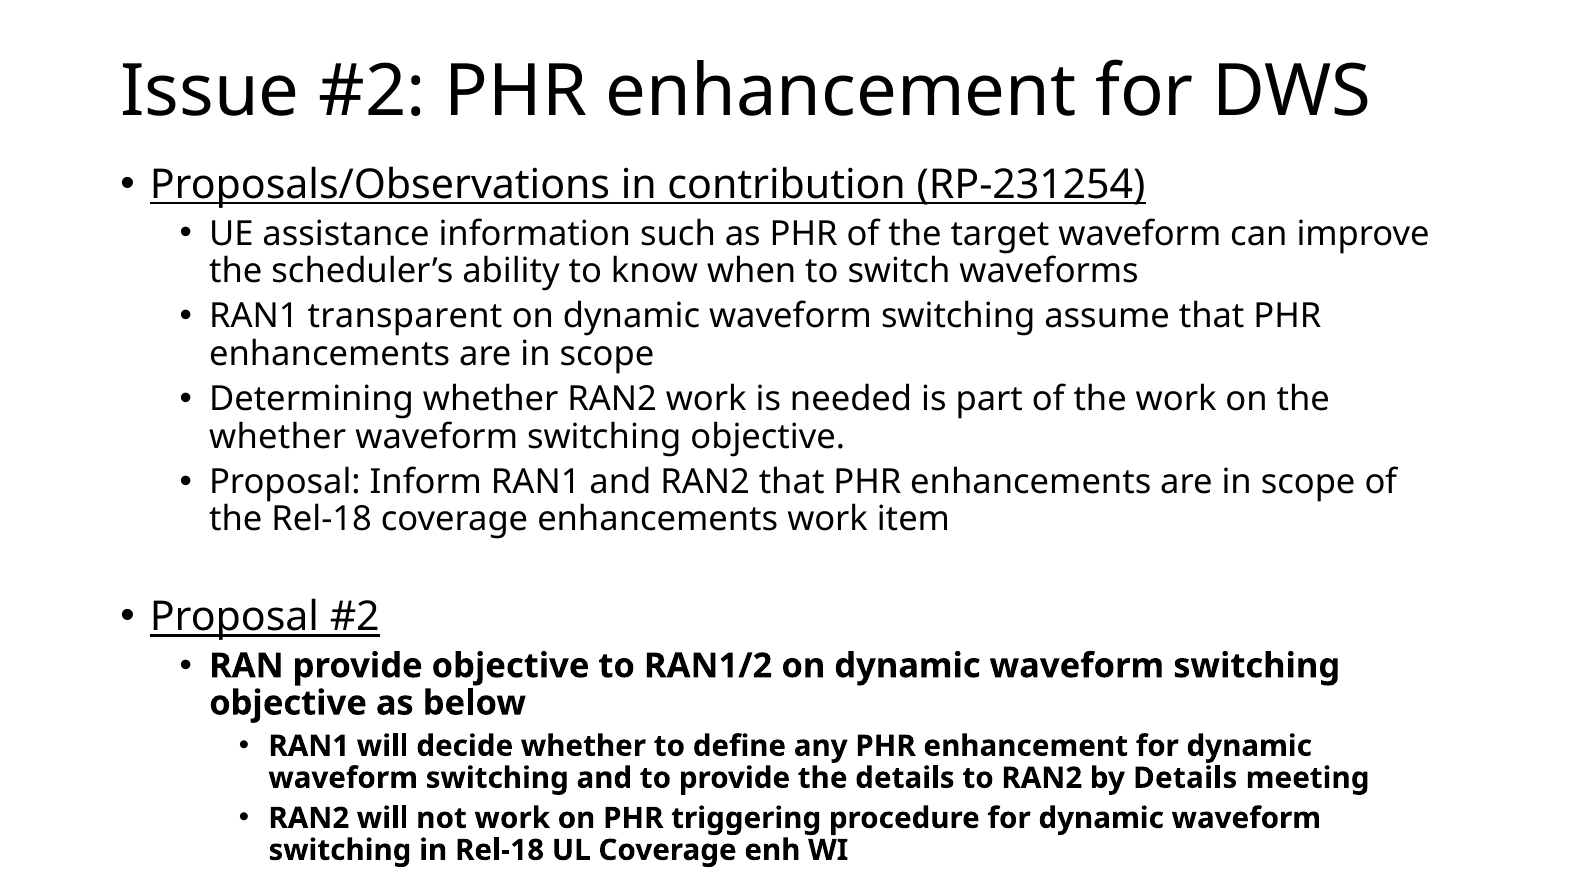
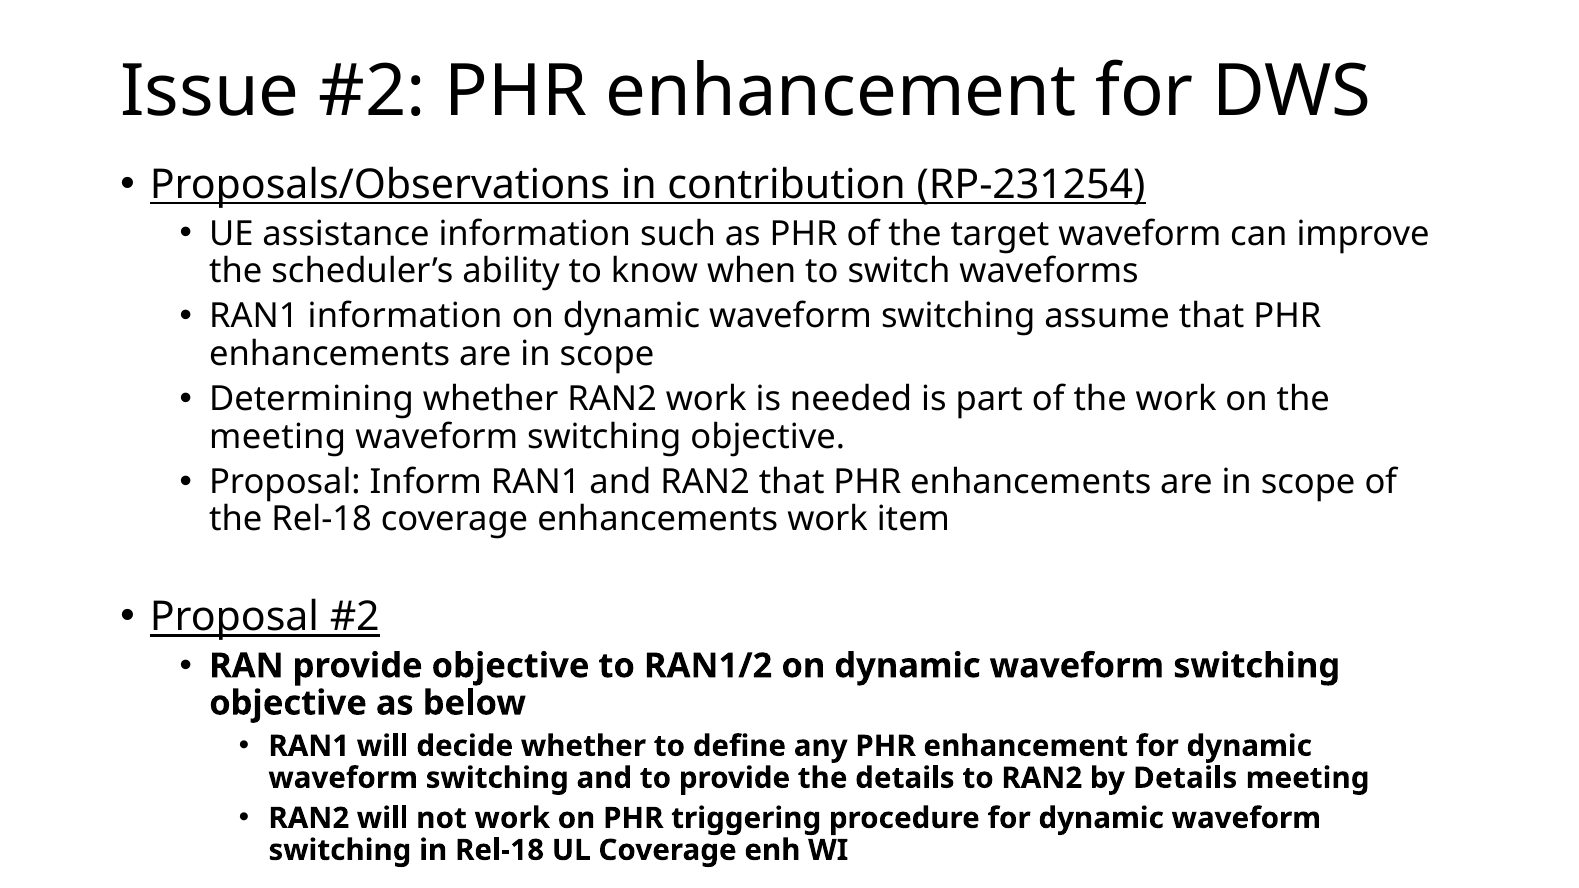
RAN1 transparent: transparent -> information (405, 317)
whether: whether -> meeting (278, 437)
